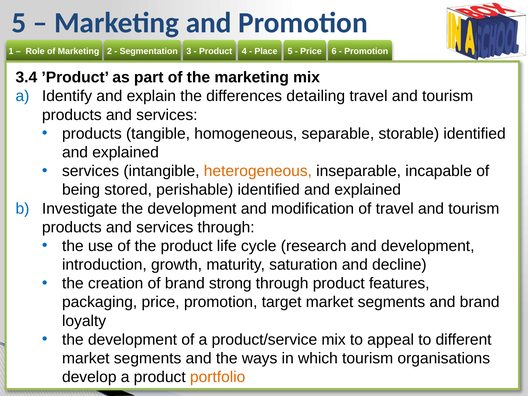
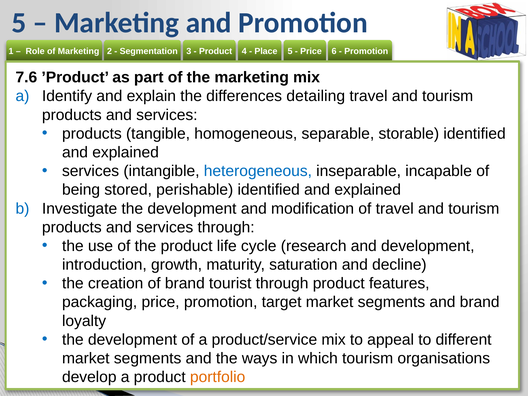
3.4: 3.4 -> 7.6 (26, 77)
heterogeneous colour: orange -> blue (258, 171)
strong: strong -> tourist (230, 283)
